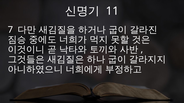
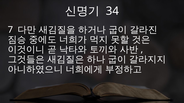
11: 11 -> 34 (112, 11)
